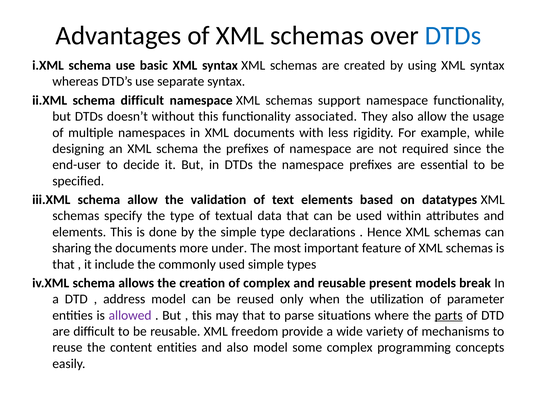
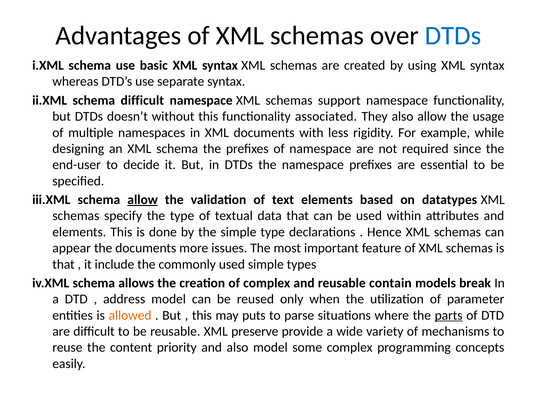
allow underline: none -> present (143, 200)
sharing: sharing -> appear (72, 248)
under: under -> issues (229, 248)
present: present -> contain (390, 283)
allowed colour: purple -> orange (130, 315)
may that: that -> puts (254, 315)
freedom: freedom -> preserve (255, 331)
content entities: entities -> priority (177, 347)
